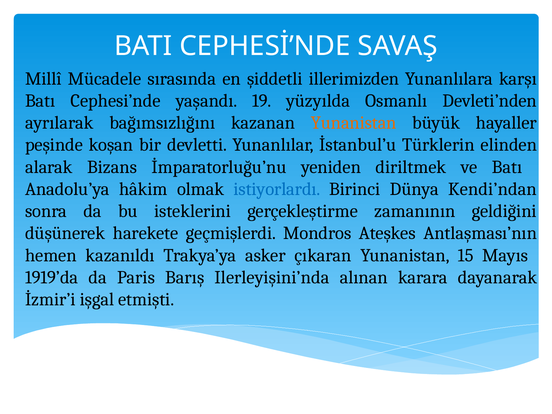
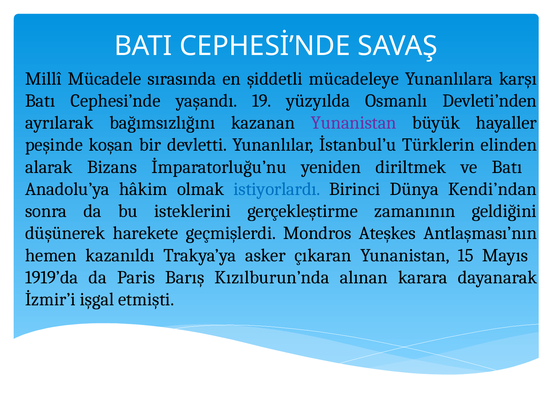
illerimizden: illerimizden -> mücadeleye (354, 79)
Yunanistan colour: orange -> purple (354, 123)
Ilerleyişini’nda: Ilerleyişini’nda -> Kızılburun’nda (272, 277)
